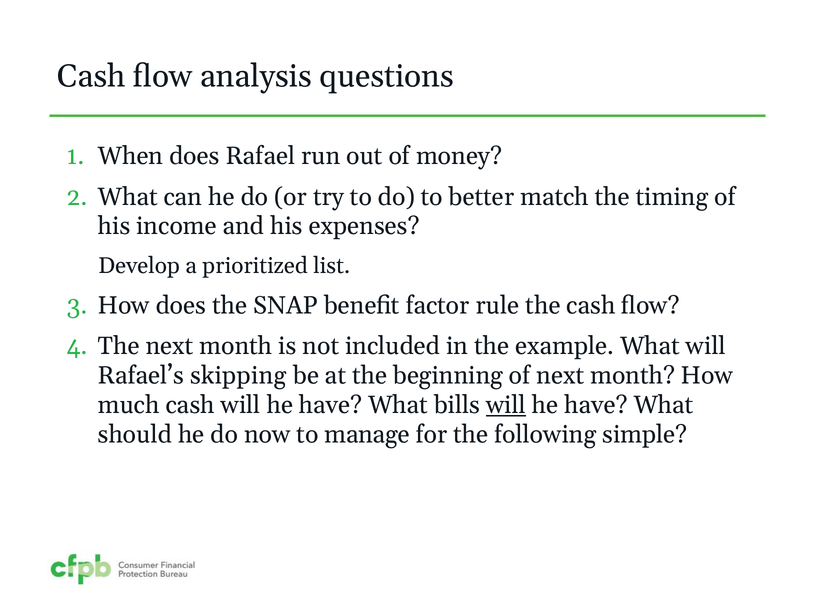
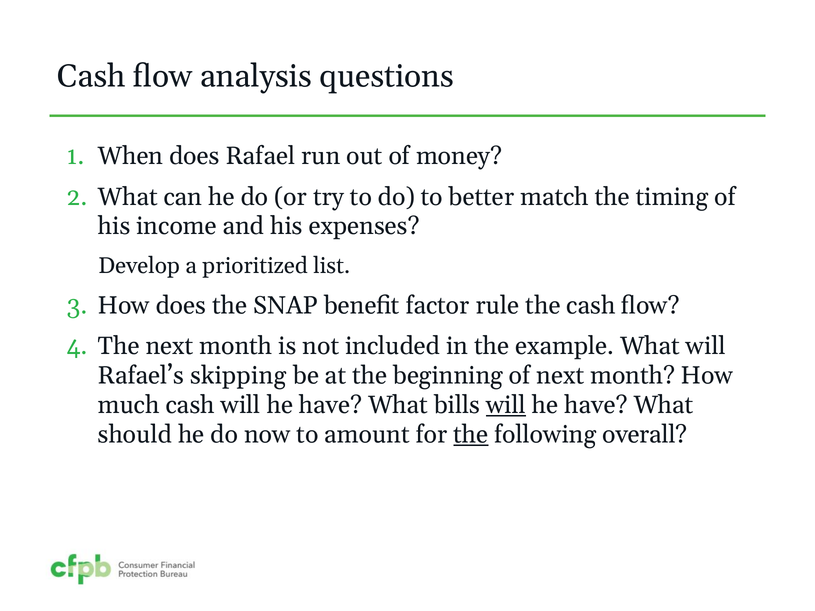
manage: manage -> amount (367, 435)
the underline: none -> present (471, 435)
simple: simple -> overall (645, 435)
